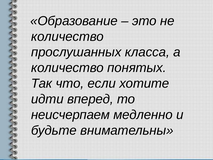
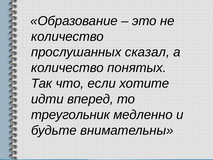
класса: класса -> сказал (147, 52)
неисчерпаем: неисчерпаем -> треугольник (70, 115)
